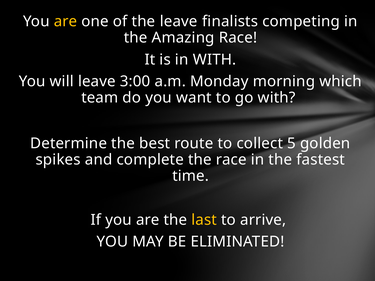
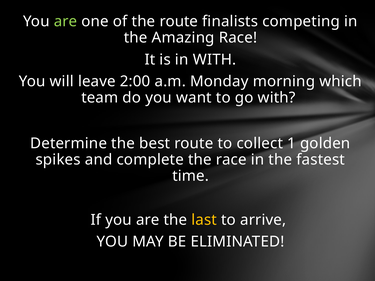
are colour: yellow -> light green (65, 21)
the leave: leave -> route (179, 21)
3:00: 3:00 -> 2:00 (135, 82)
5: 5 -> 1 (291, 144)
